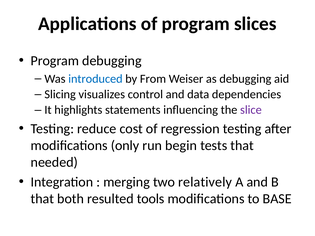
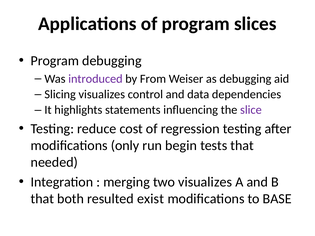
introduced colour: blue -> purple (95, 79)
two relatively: relatively -> visualizes (205, 182)
tools: tools -> exist (151, 199)
